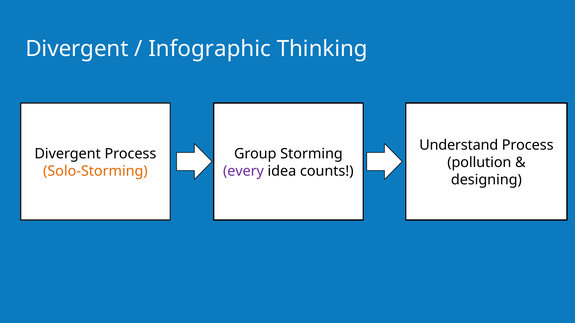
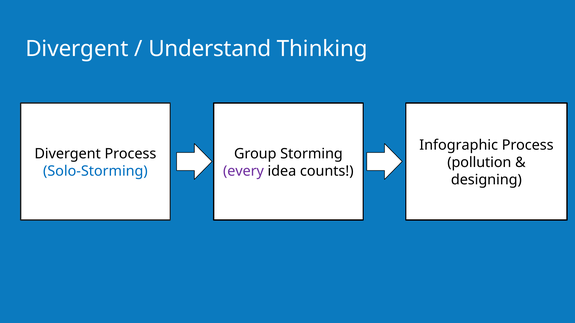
Infographic: Infographic -> Understand (210, 49)
Understand: Understand -> Infographic (459, 145)
Solo-Storming colour: orange -> blue (95, 171)
